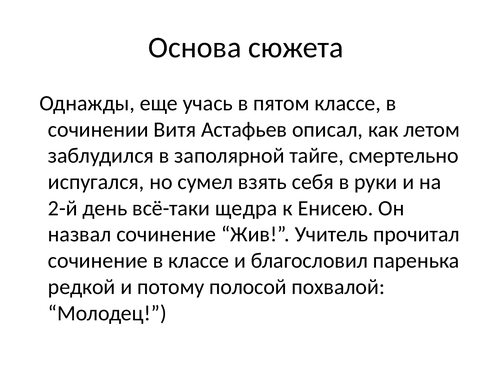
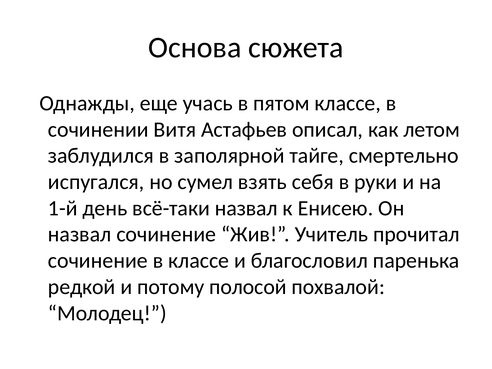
2-й: 2-й -> 1-й (63, 208)
всё-таки щедра: щедра -> назвал (246, 208)
